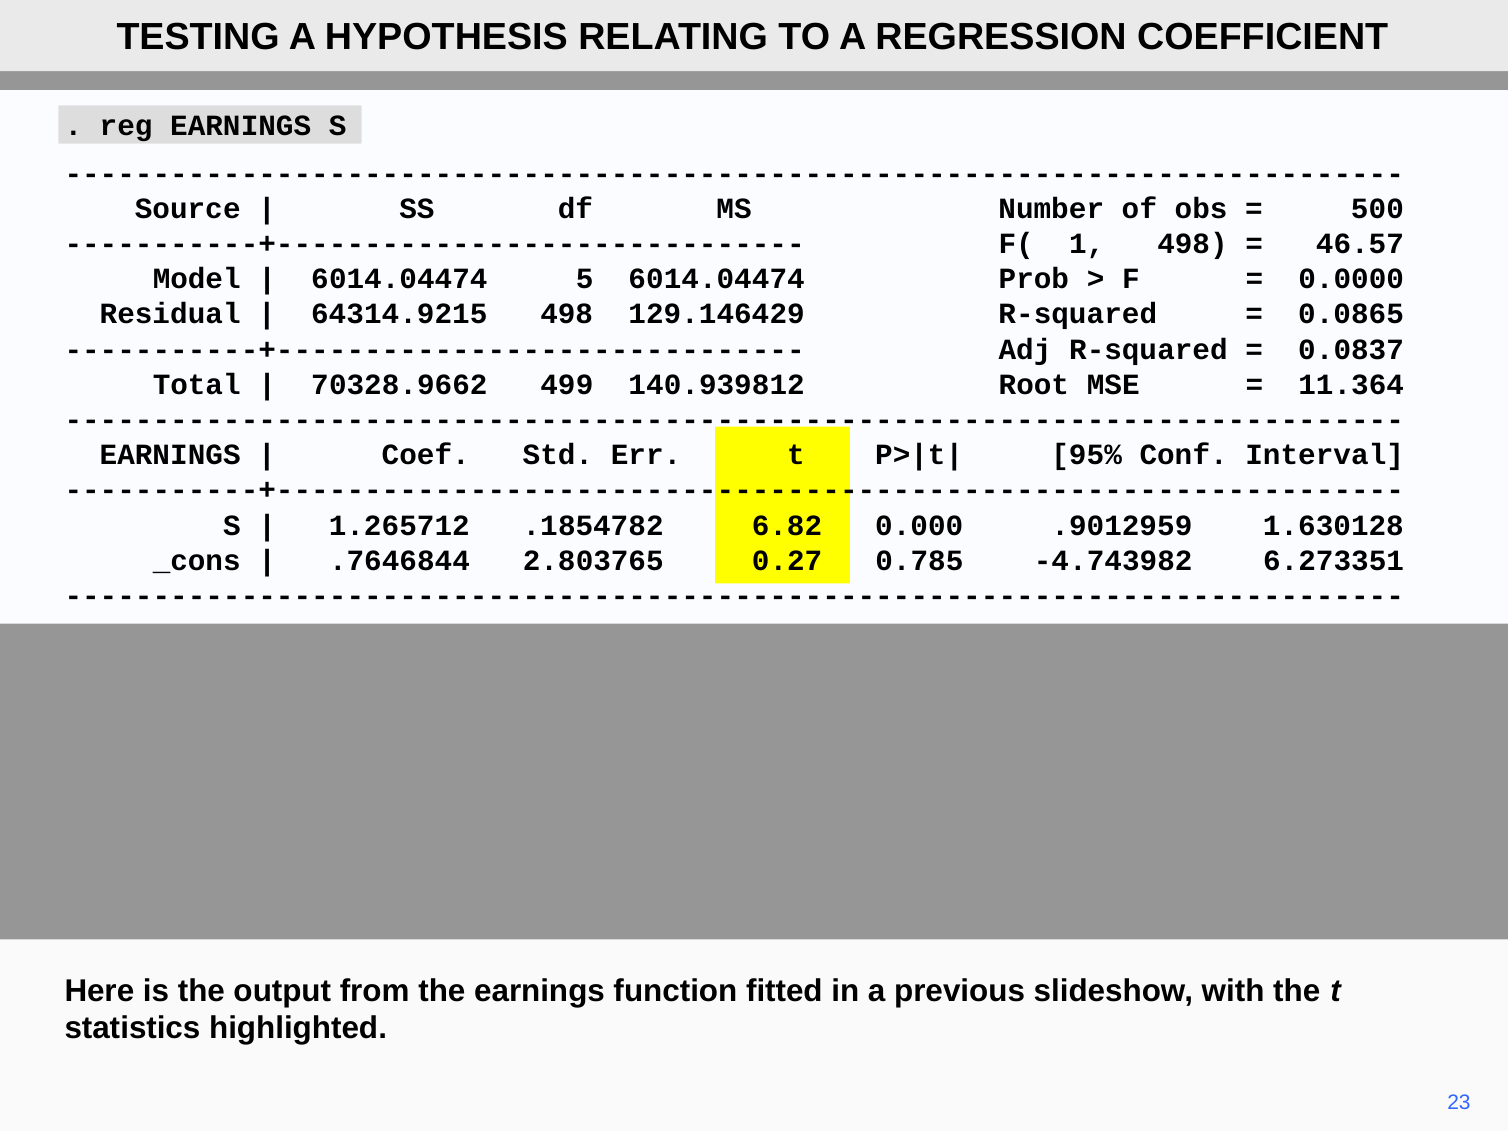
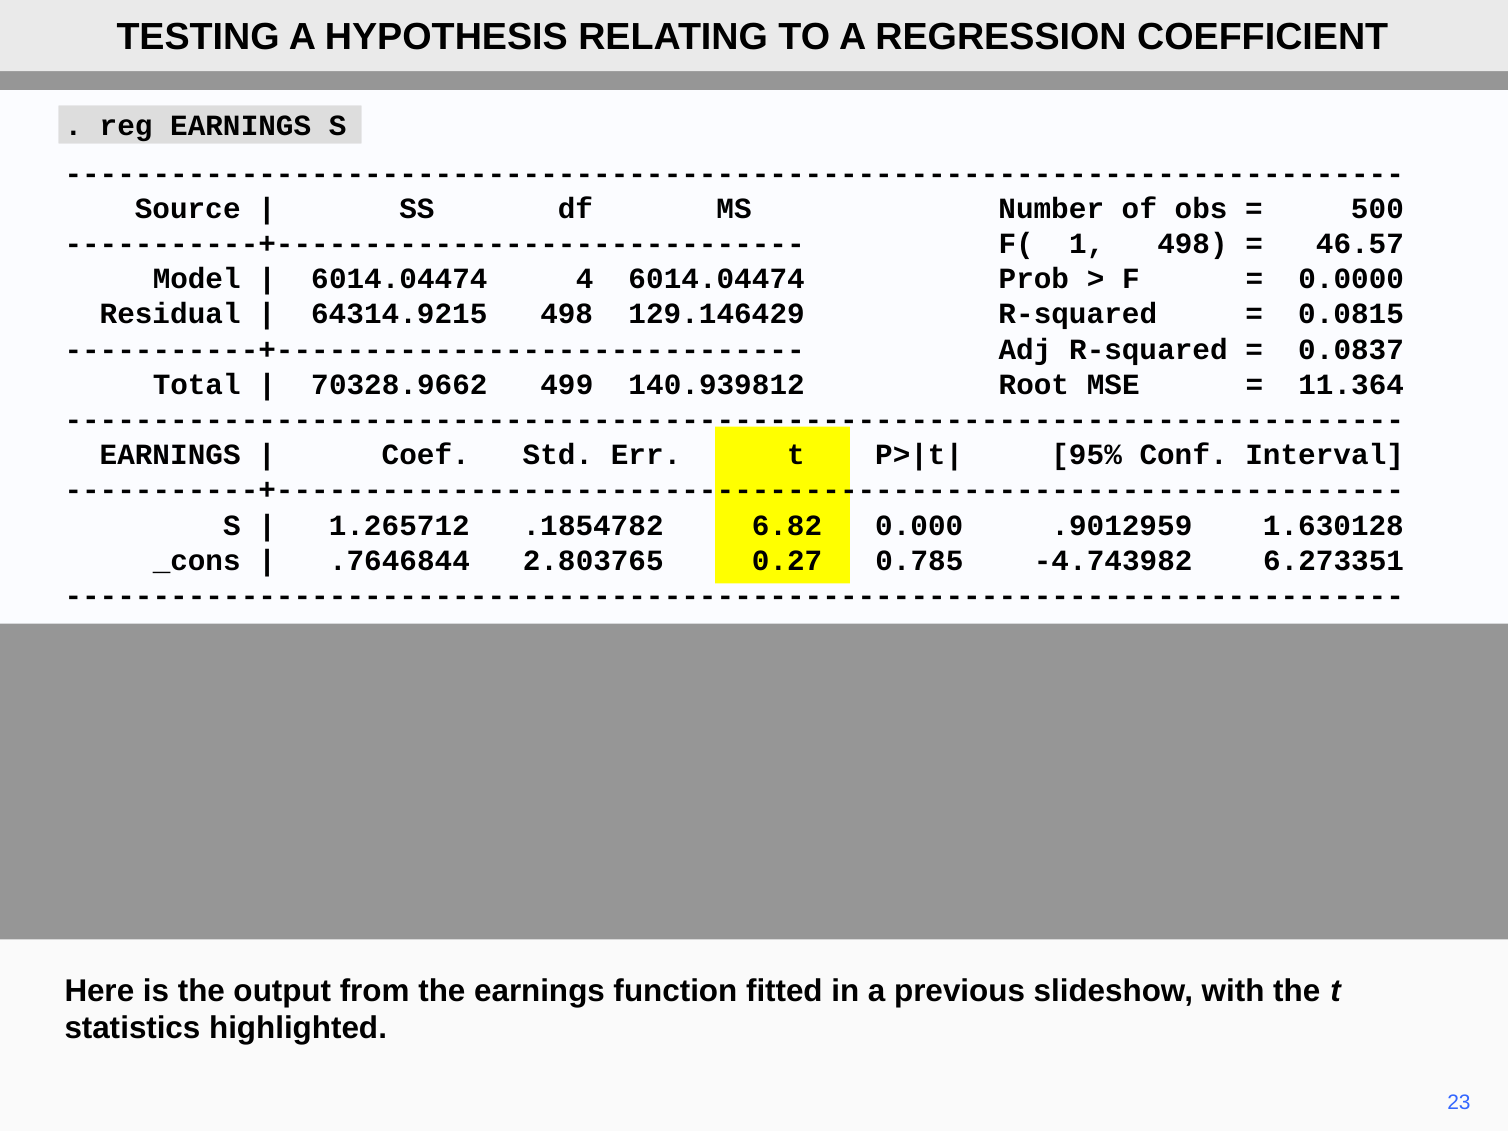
5: 5 -> 4 (585, 279)
0.0865: 0.0865 -> 0.0815 (1351, 314)
